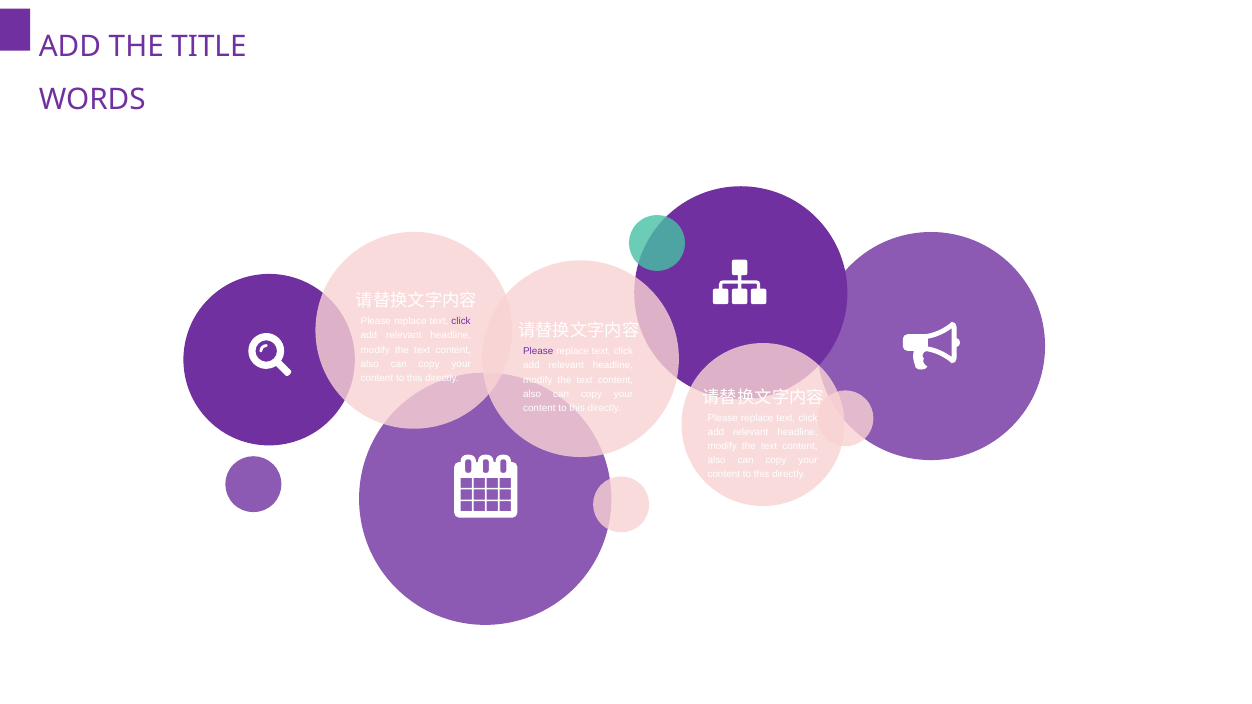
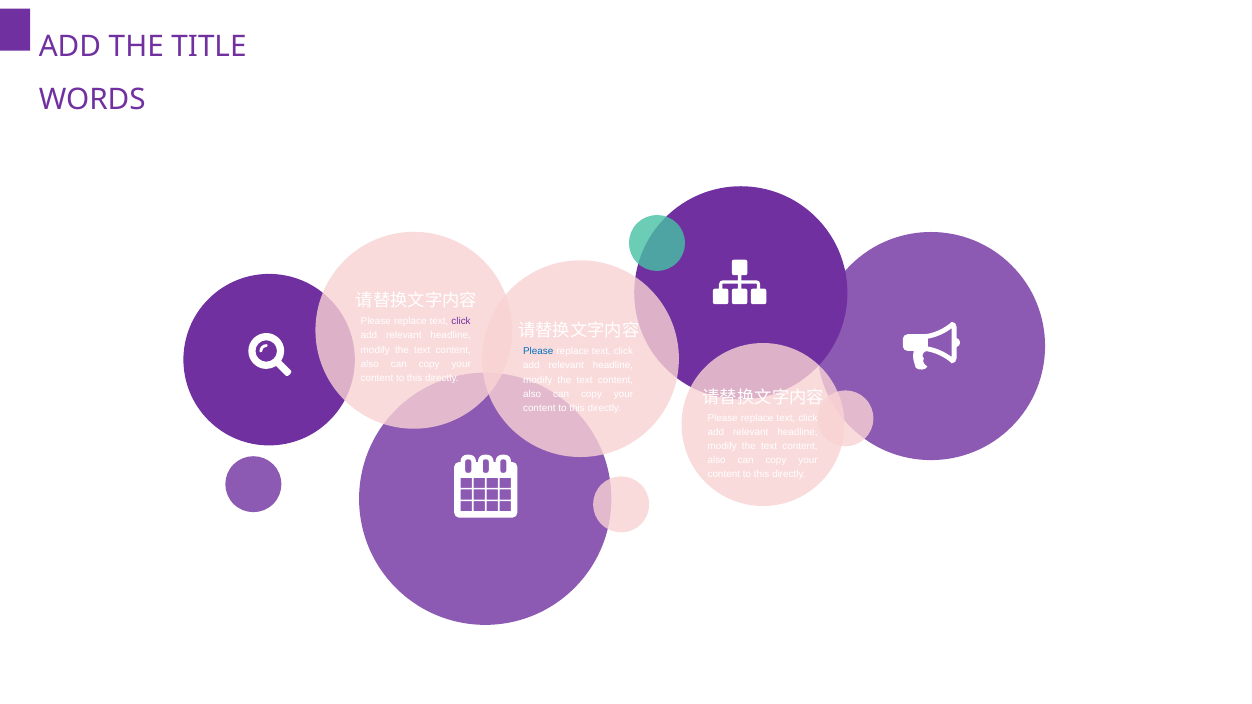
Please colour: purple -> blue (538, 352)
